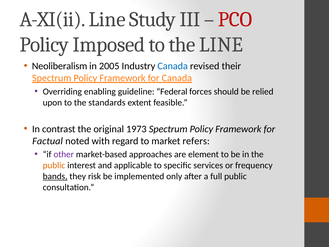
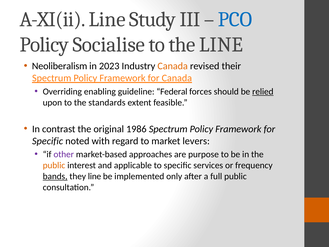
PCO colour: red -> blue (235, 19)
Imposed: Imposed -> Socialise (109, 45)
2005: 2005 -> 2023 (109, 66)
Canada colour: blue -> orange (173, 66)
relied underline: none -> present (263, 91)
1973: 1973 -> 1986 (136, 129)
Factual: Factual -> Specific (48, 141)
refers: refers -> levers (196, 141)
element: element -> purpose (204, 154)
they risk: risk -> line (95, 176)
